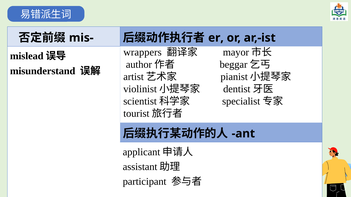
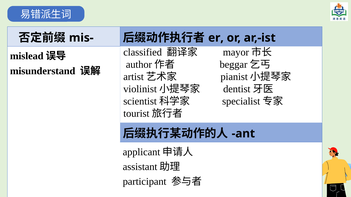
wrappers: wrappers -> classified (143, 52)
